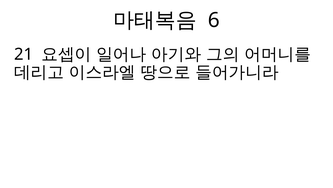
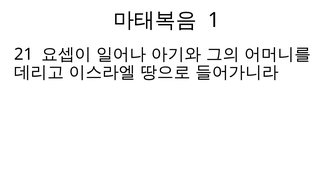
6: 6 -> 1 (214, 20)
